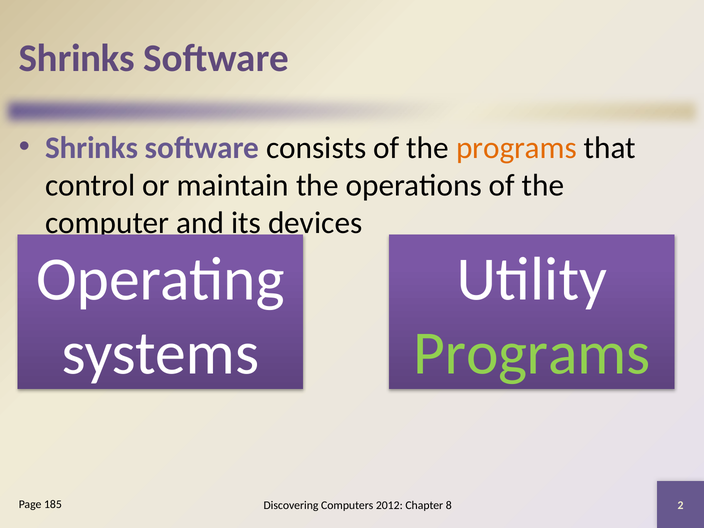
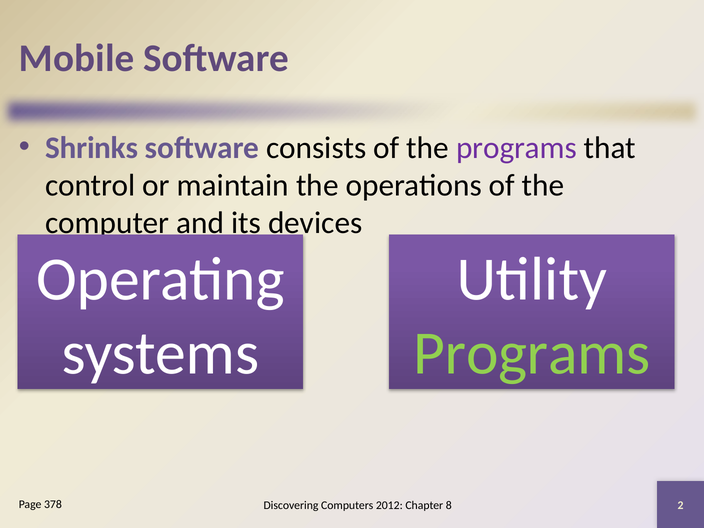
Shrinks: Shrinks -> Mobile (77, 58)
programs colour: orange -> purple (516, 148)
185: 185 -> 378 (53, 504)
